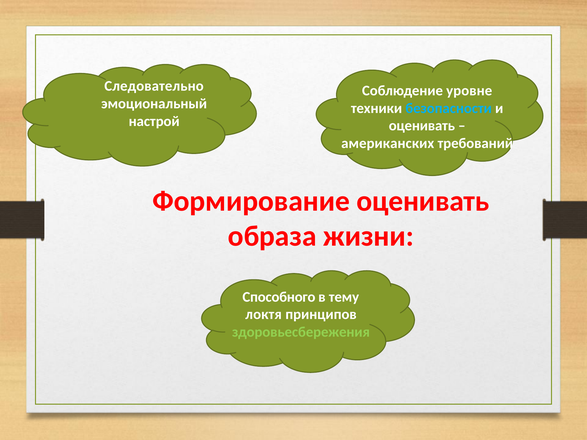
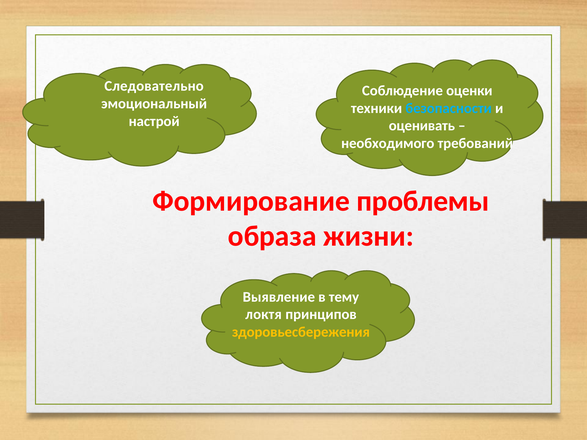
уровне: уровне -> оценки (469, 91)
американских: американских -> необходимого (388, 143)
Формирование оценивать: оценивать -> проблемы (423, 201)
Способного: Способного -> Выявление (279, 297)
здоровьесбережения colour: light green -> yellow (301, 332)
